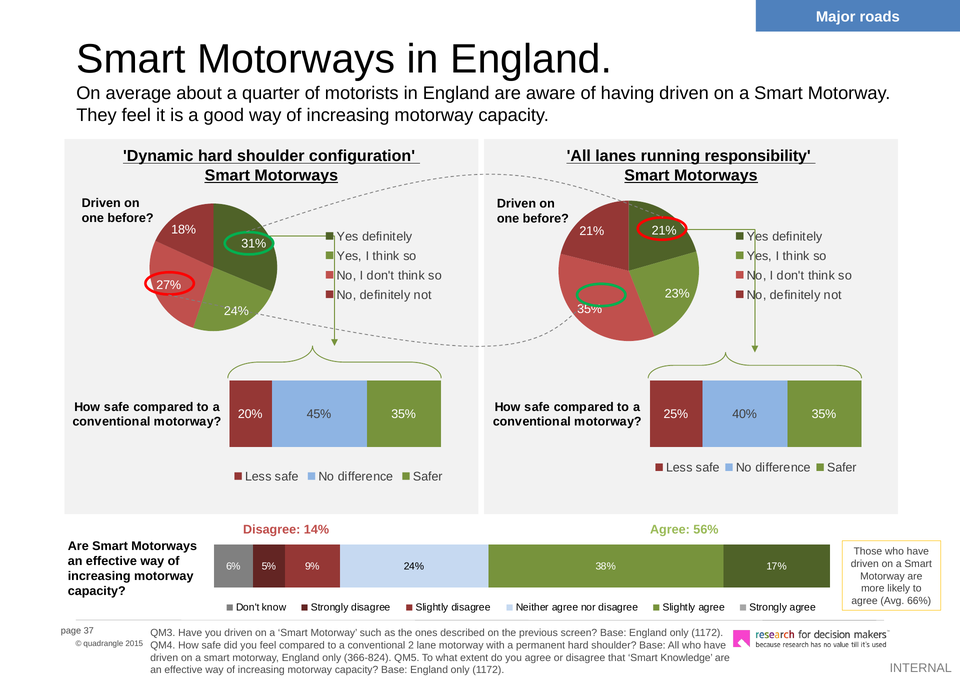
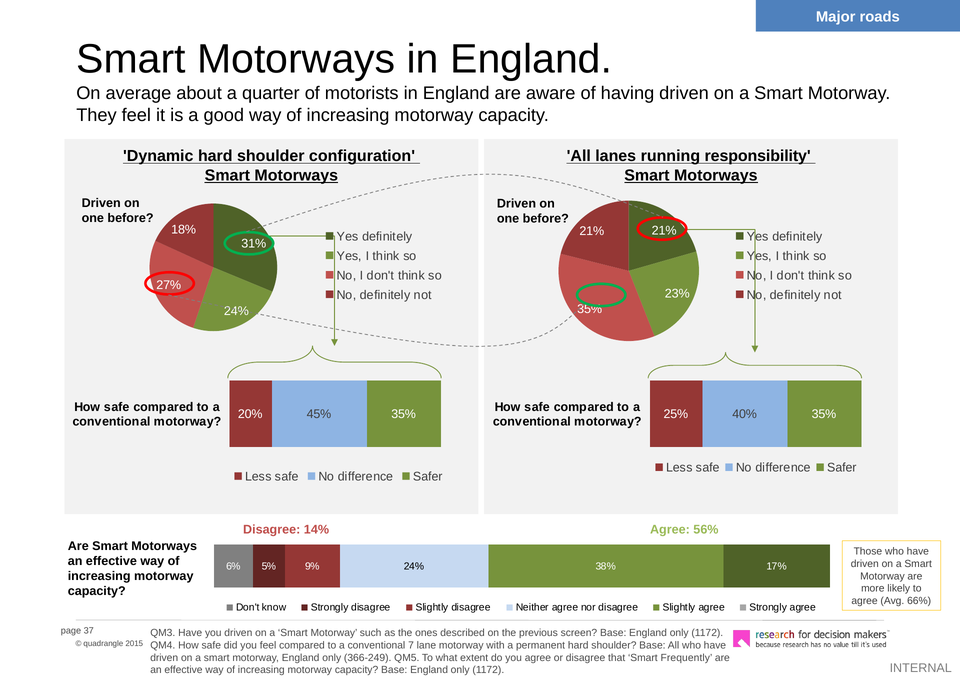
2: 2 -> 7 (411, 646)
366-824: 366-824 -> 366-249 (368, 658)
Knowledge: Knowledge -> Frequently (686, 658)
